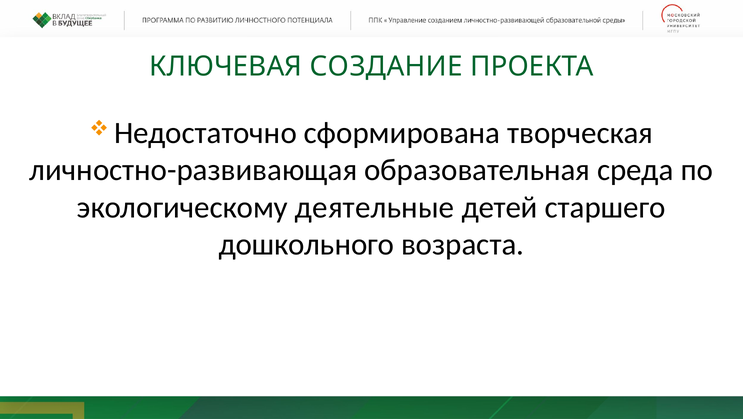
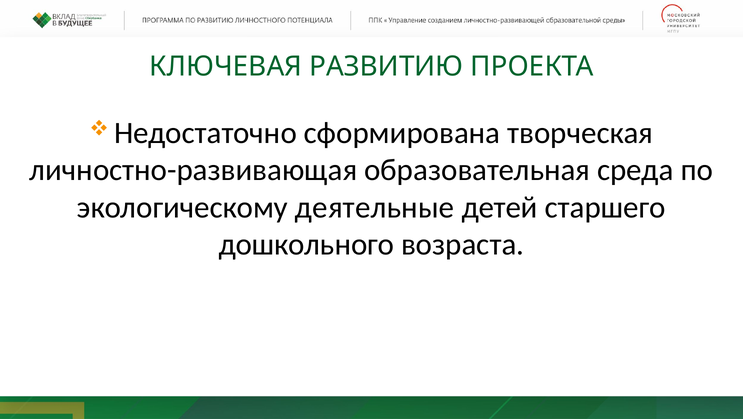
СОЗДАНИЕ: СОЗДАНИЕ -> РАЗВИТИЮ (386, 67)
